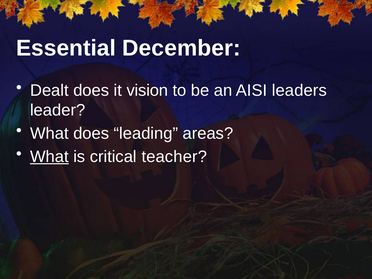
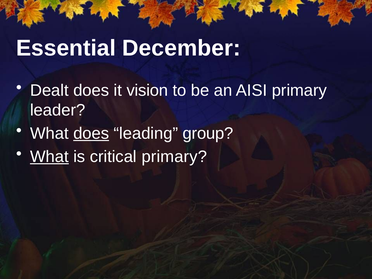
AISI leaders: leaders -> primary (299, 90)
does underline: none -> present (91, 133)
areas: areas -> group (208, 133)
critical teacher: teacher -> primary (174, 157)
